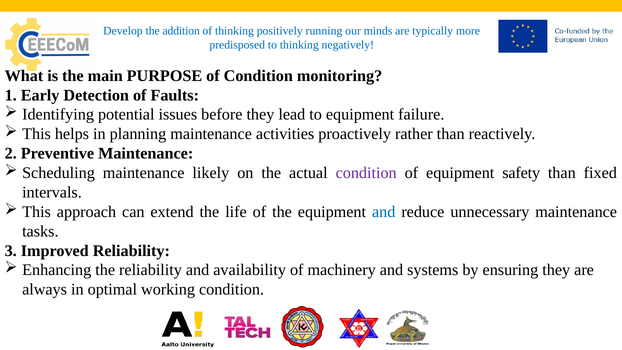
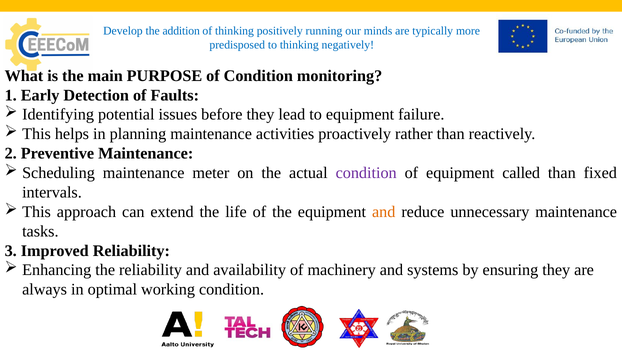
likely: likely -> meter (211, 173)
safety: safety -> called (521, 173)
and colour: blue -> orange (384, 212)
